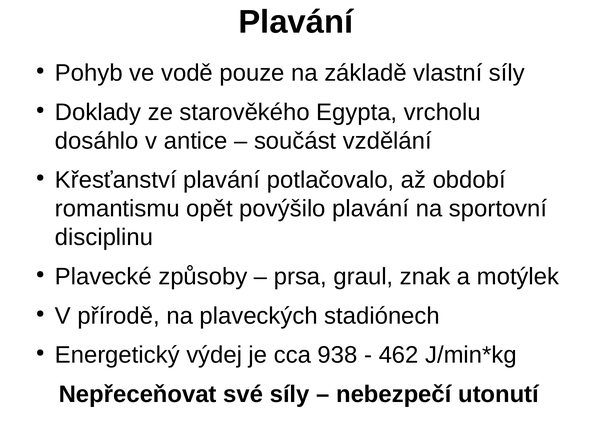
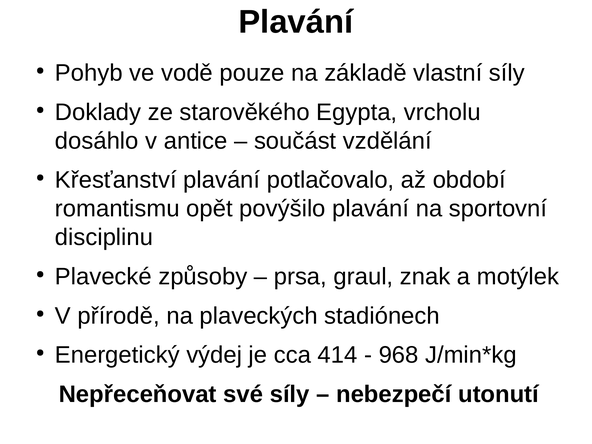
938: 938 -> 414 (338, 355)
462: 462 -> 968 (399, 355)
